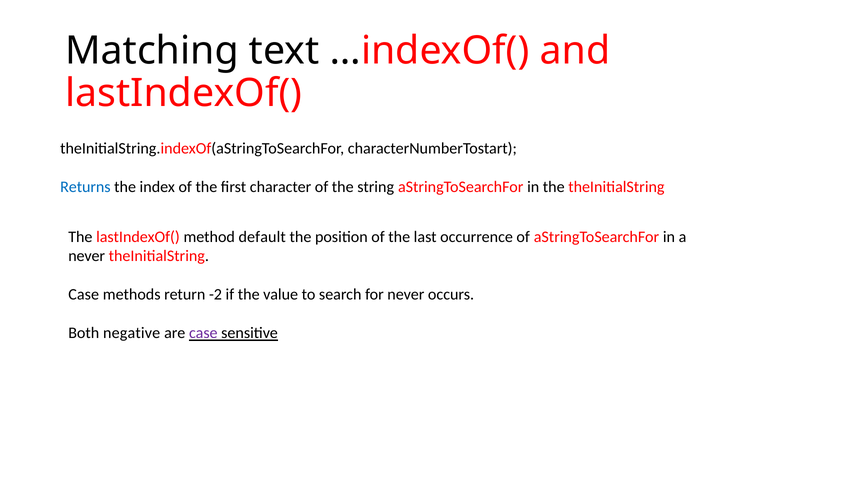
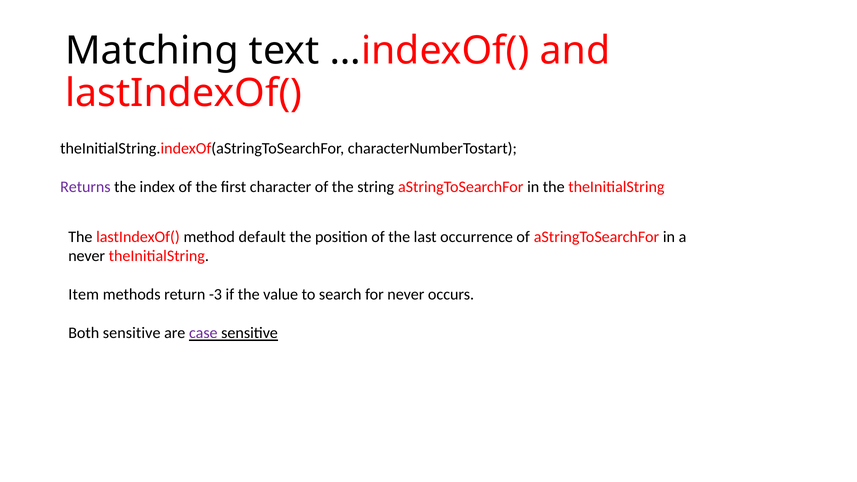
Returns colour: blue -> purple (85, 187)
Case: Case -> Item (84, 295)
-2: -2 -> -3 (215, 295)
Both negative: negative -> sensitive (132, 333)
